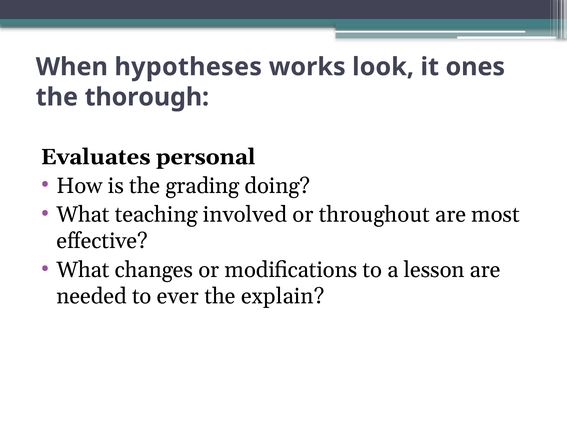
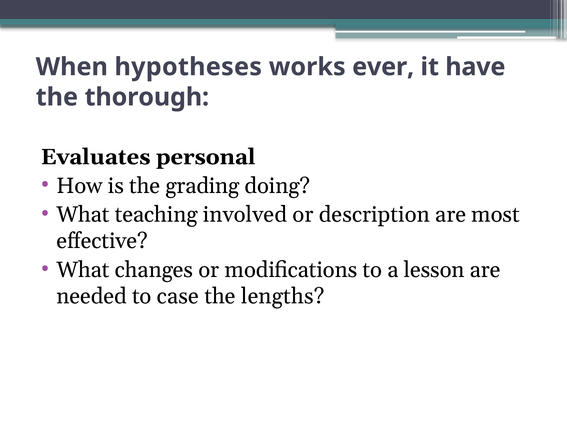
look: look -> ever (383, 67)
ones: ones -> have (475, 67)
throughout: throughout -> description (374, 215)
ever: ever -> case (178, 297)
explain: explain -> lengths (283, 297)
